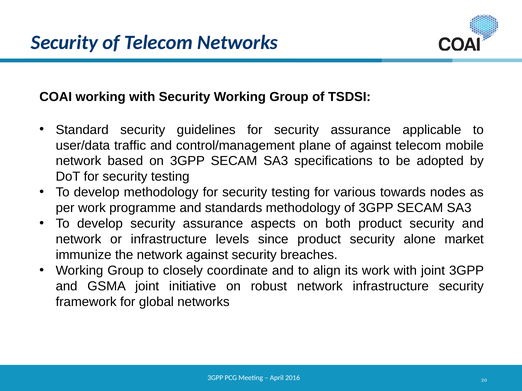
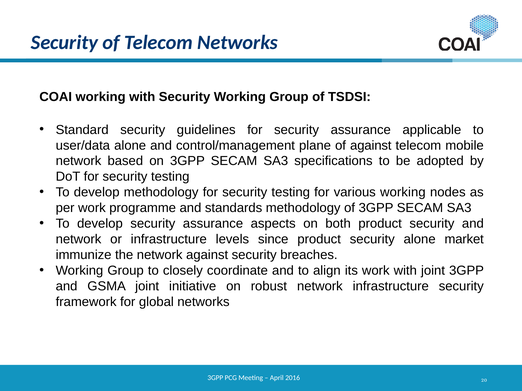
user/data traffic: traffic -> alone (130, 146)
various towards: towards -> working (403, 193)
